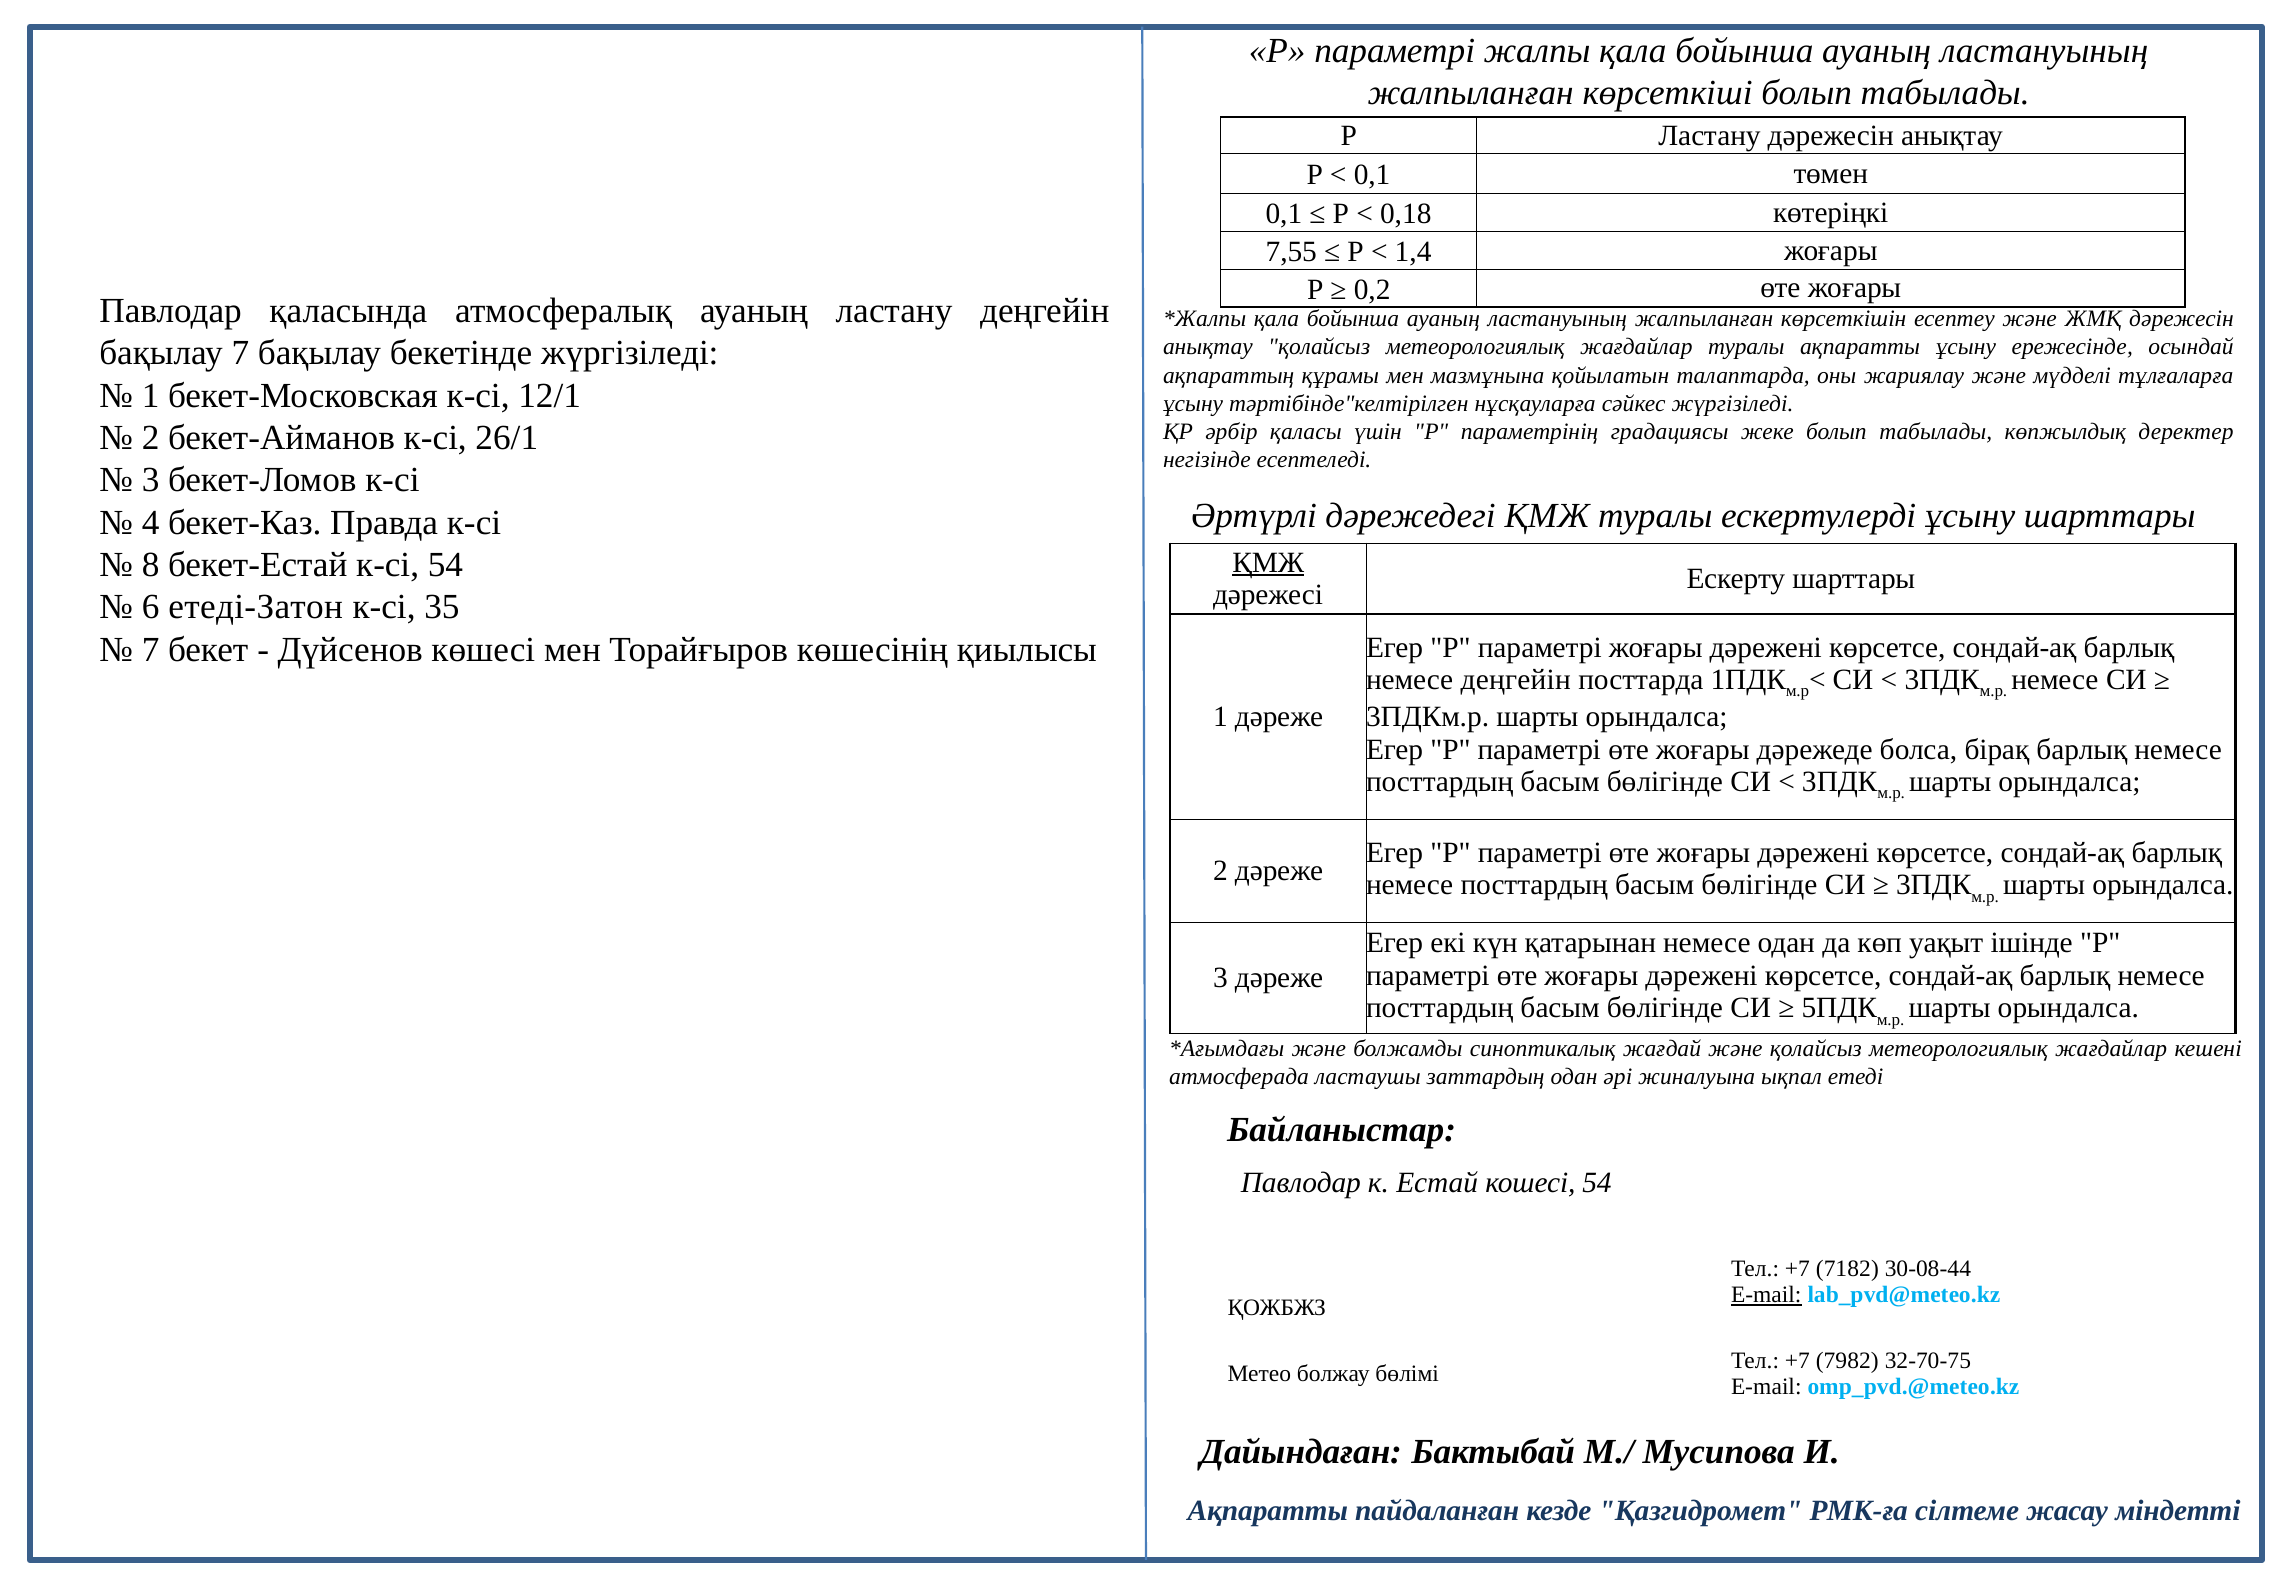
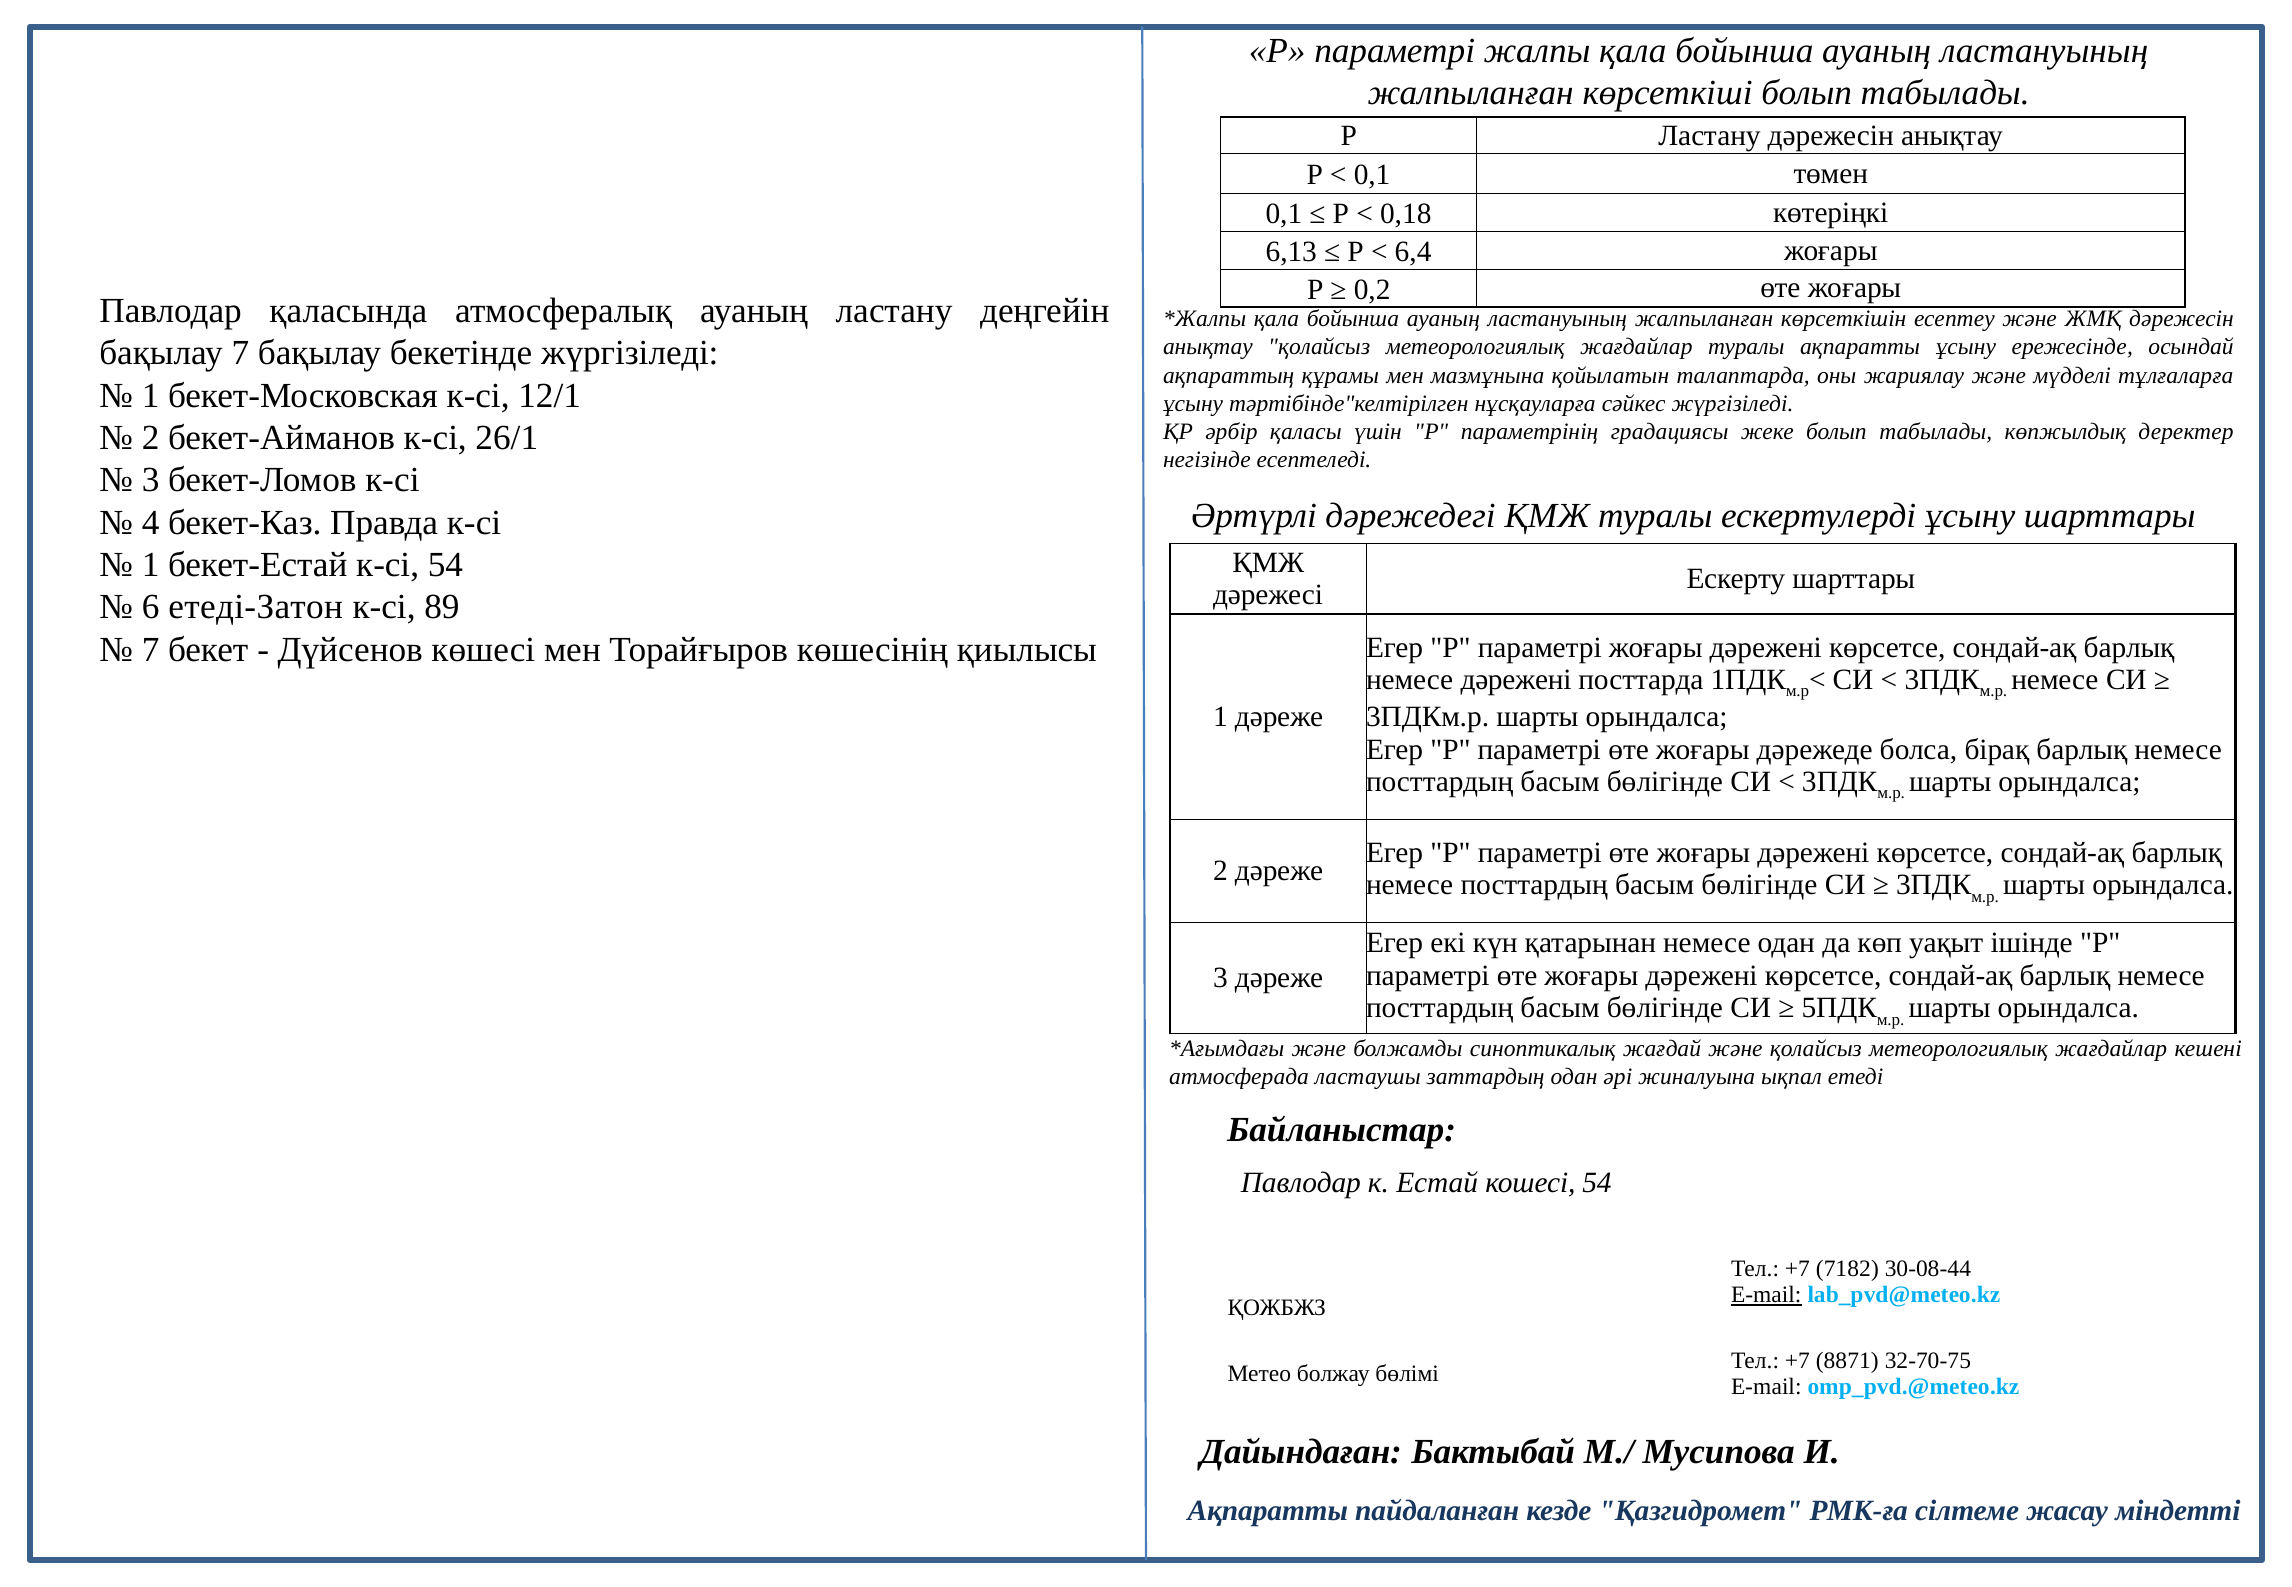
7,55: 7,55 -> 6,13 (1291, 252)
1,4: 1,4 -> 6,4 (1413, 252)
8: 8 -> 1 (151, 565)
ҚМЖ underline: present -> none (1268, 563)
35: 35 -> 89 (442, 607)
немесе деңгейін: деңгейін -> дәрежені (1516, 680)
7982: 7982 -> 8871 (1847, 1360)
